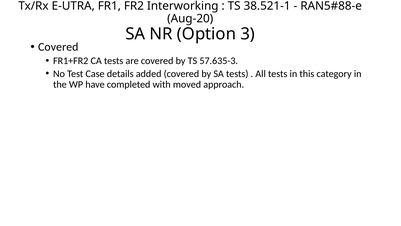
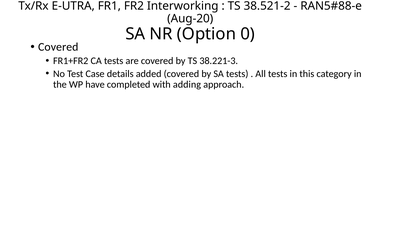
38.521-1: 38.521-1 -> 38.521-2 (267, 6)
3: 3 -> 0 (248, 34)
57.635-3: 57.635-3 -> 38.221-3 (219, 61)
moved: moved -> adding (187, 84)
